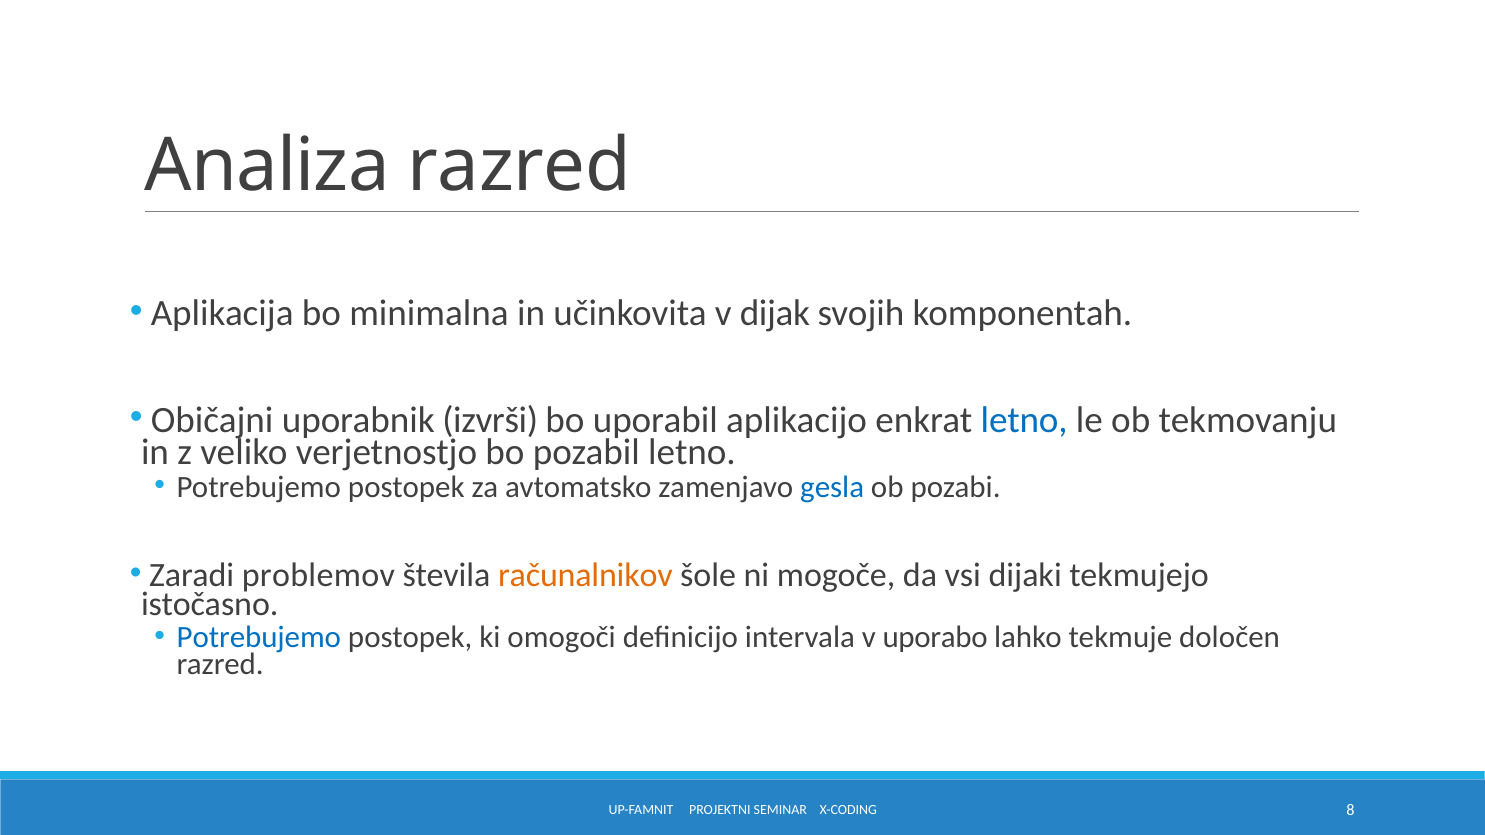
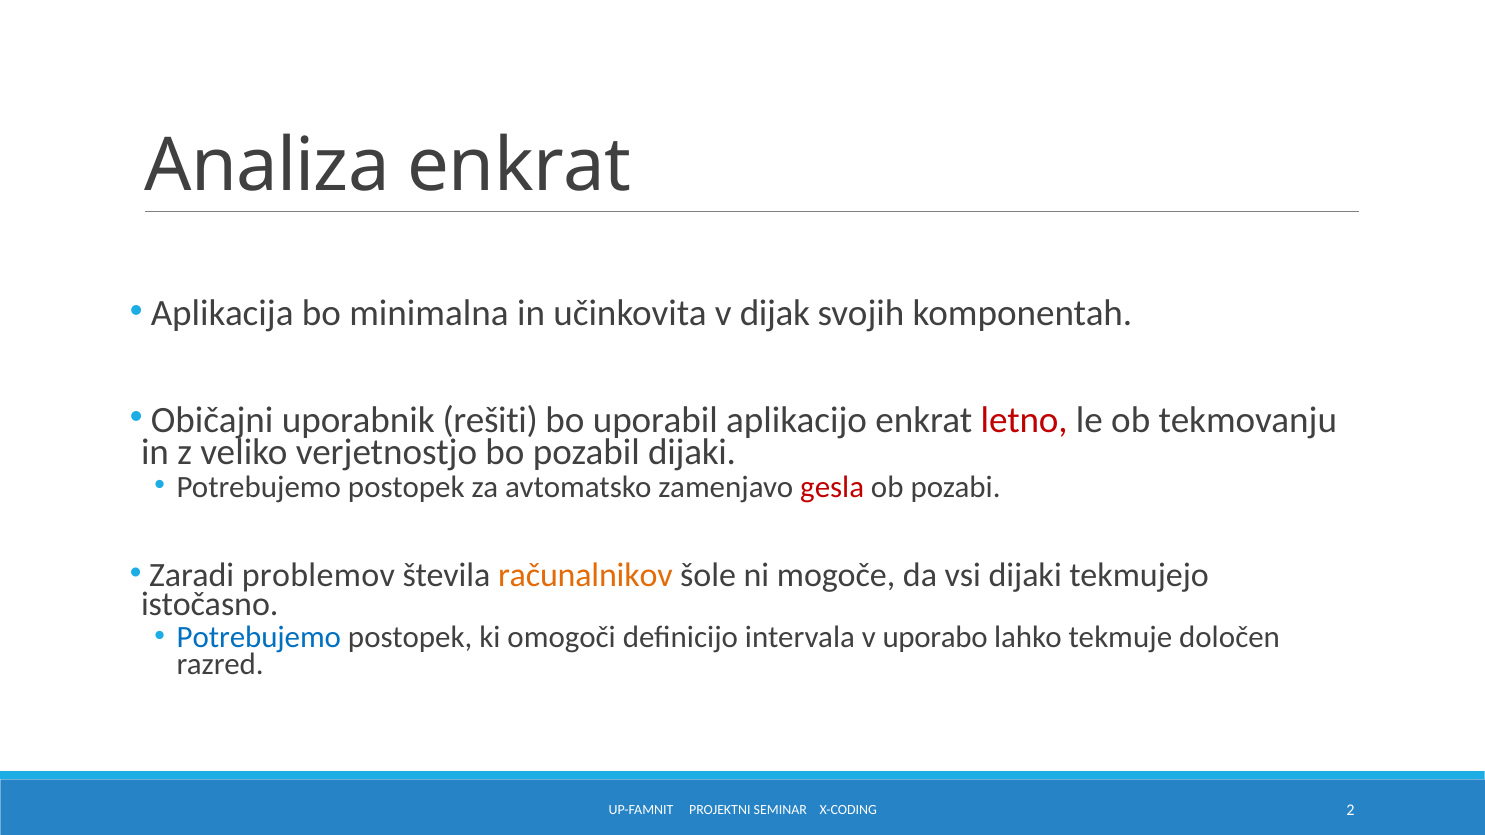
Analiza razred: razred -> enkrat (519, 166)
izvrši: izvrši -> rešiti (490, 420)
letno colour: blue -> red (1024, 420)
pozabil letno: letno -> dijaki (692, 452)
gesla colour: blue -> red (832, 487)
8: 8 -> 2 (1351, 810)
